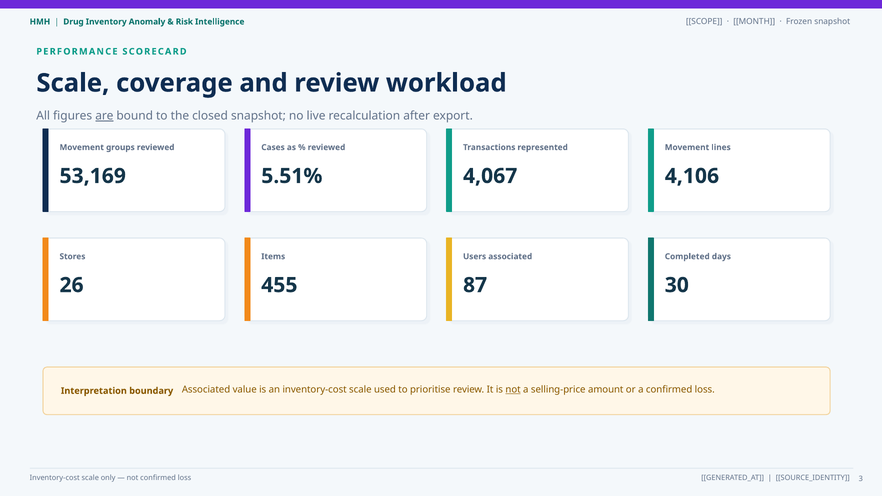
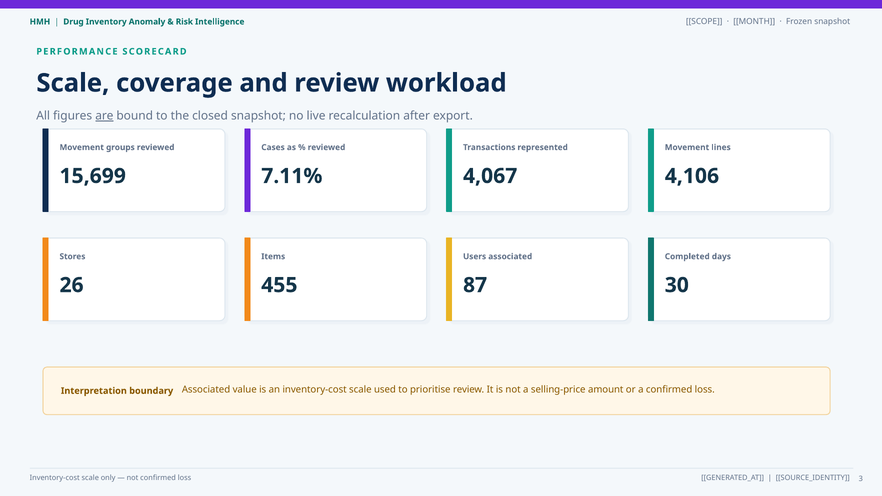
53,169: 53,169 -> 15,699 (93, 176)
5.51%: 5.51% -> 7.11% (292, 176)
not underline: present -> none (513, 390)
